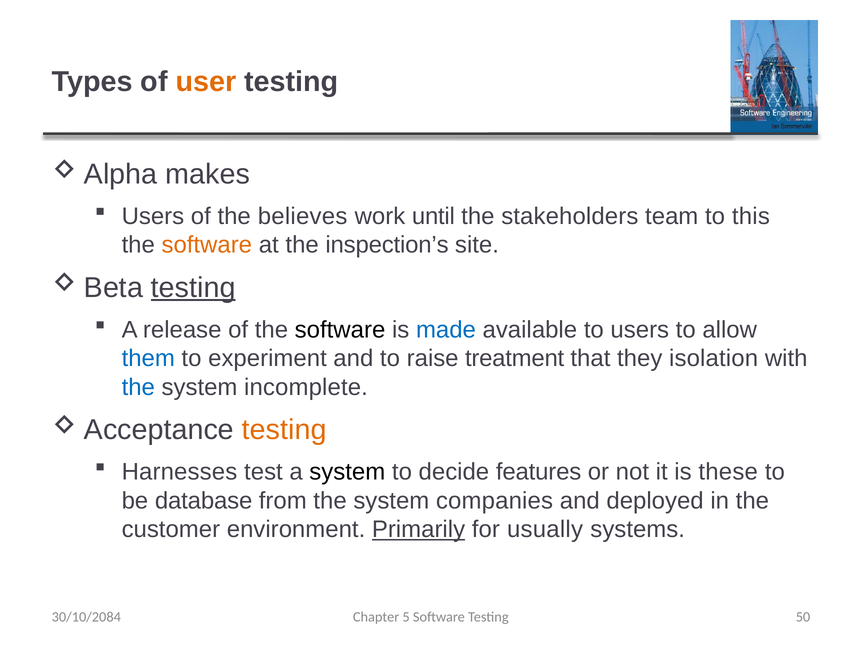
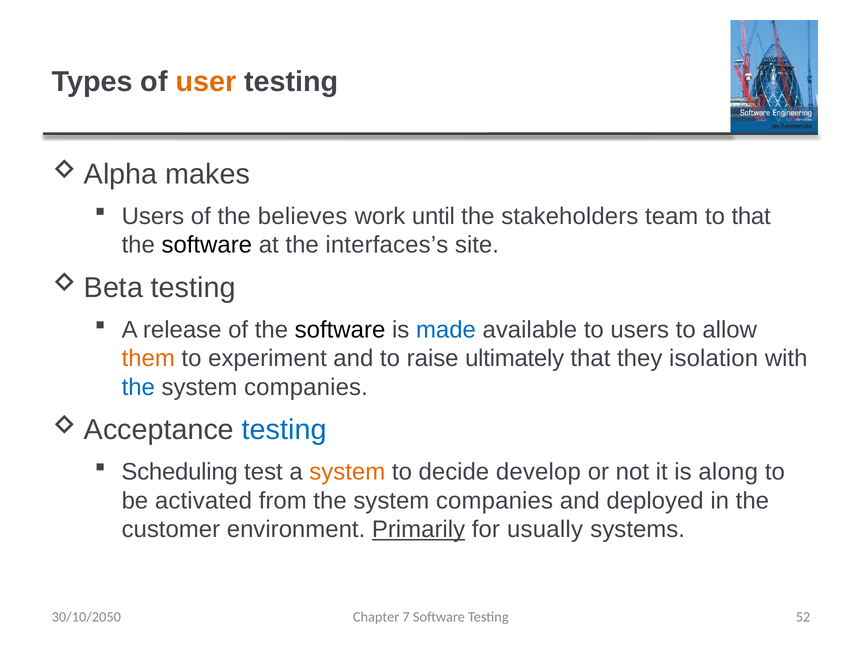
to this: this -> that (751, 216)
software colour: orange -> black (207, 245)
inspection’s: inspection’s -> interfaces’s (387, 245)
testing underline: present -> none (193, 288)
them colour: blue -> orange (148, 359)
treatment: treatment -> ultimately (515, 359)
incomplete: incomplete -> companies (306, 387)
testing colour: orange -> blue (284, 430)
Harnesses: Harnesses -> Scheduling (180, 472)
system colour: black -> orange (347, 472)
features: features -> develop (538, 472)
these: these -> along (728, 472)
database: database -> activated (203, 501)
5: 5 -> 7 (406, 617)
50: 50 -> 52 (803, 617)
30/10/2084: 30/10/2084 -> 30/10/2050 (86, 617)
